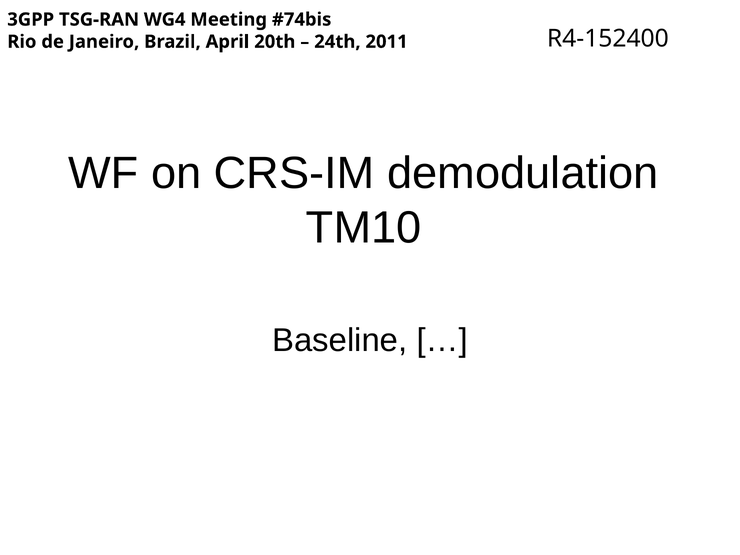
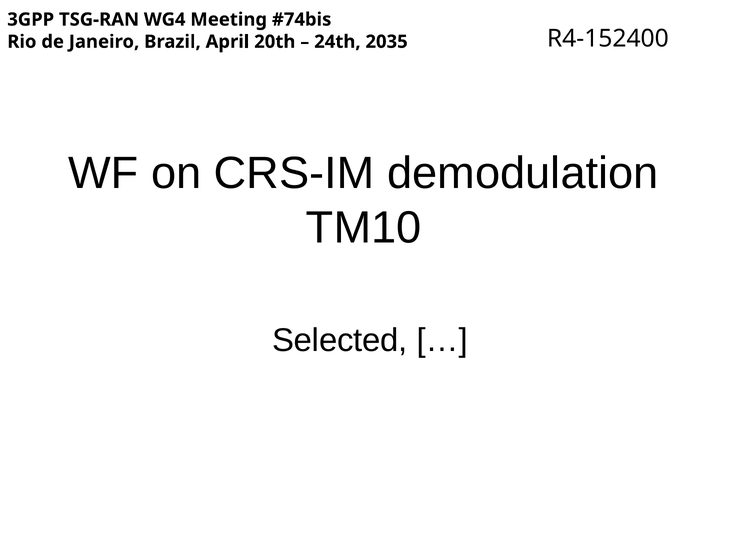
2011: 2011 -> 2035 (387, 42)
Baseline: Baseline -> Selected (340, 340)
